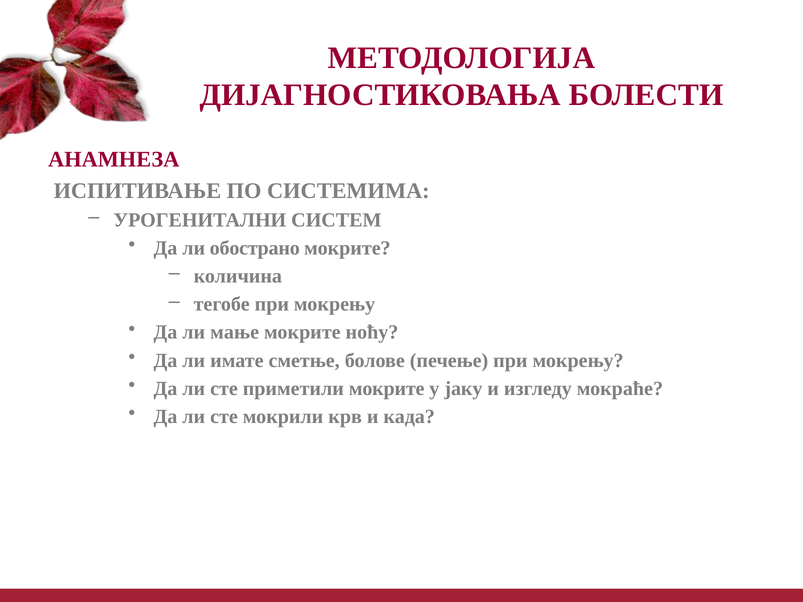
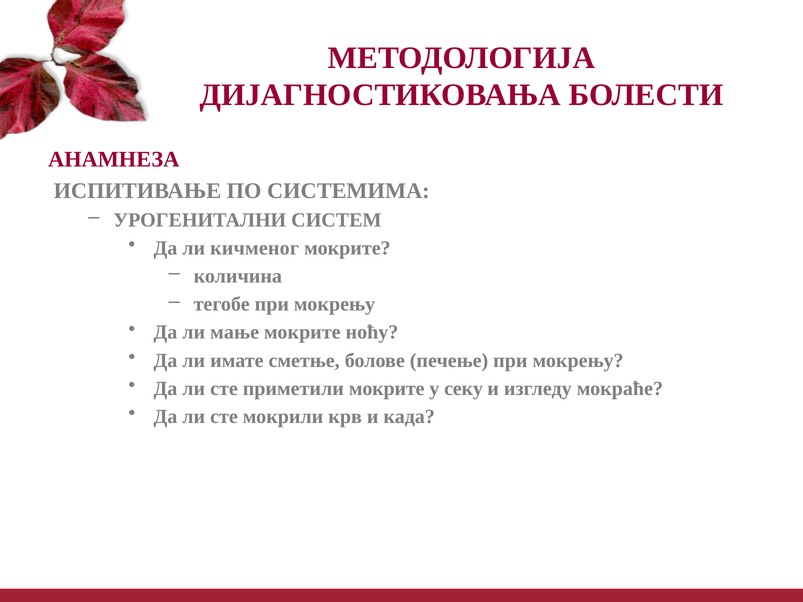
обострано: обострано -> кичменог (255, 248)
јаку: јаку -> секу (464, 389)
